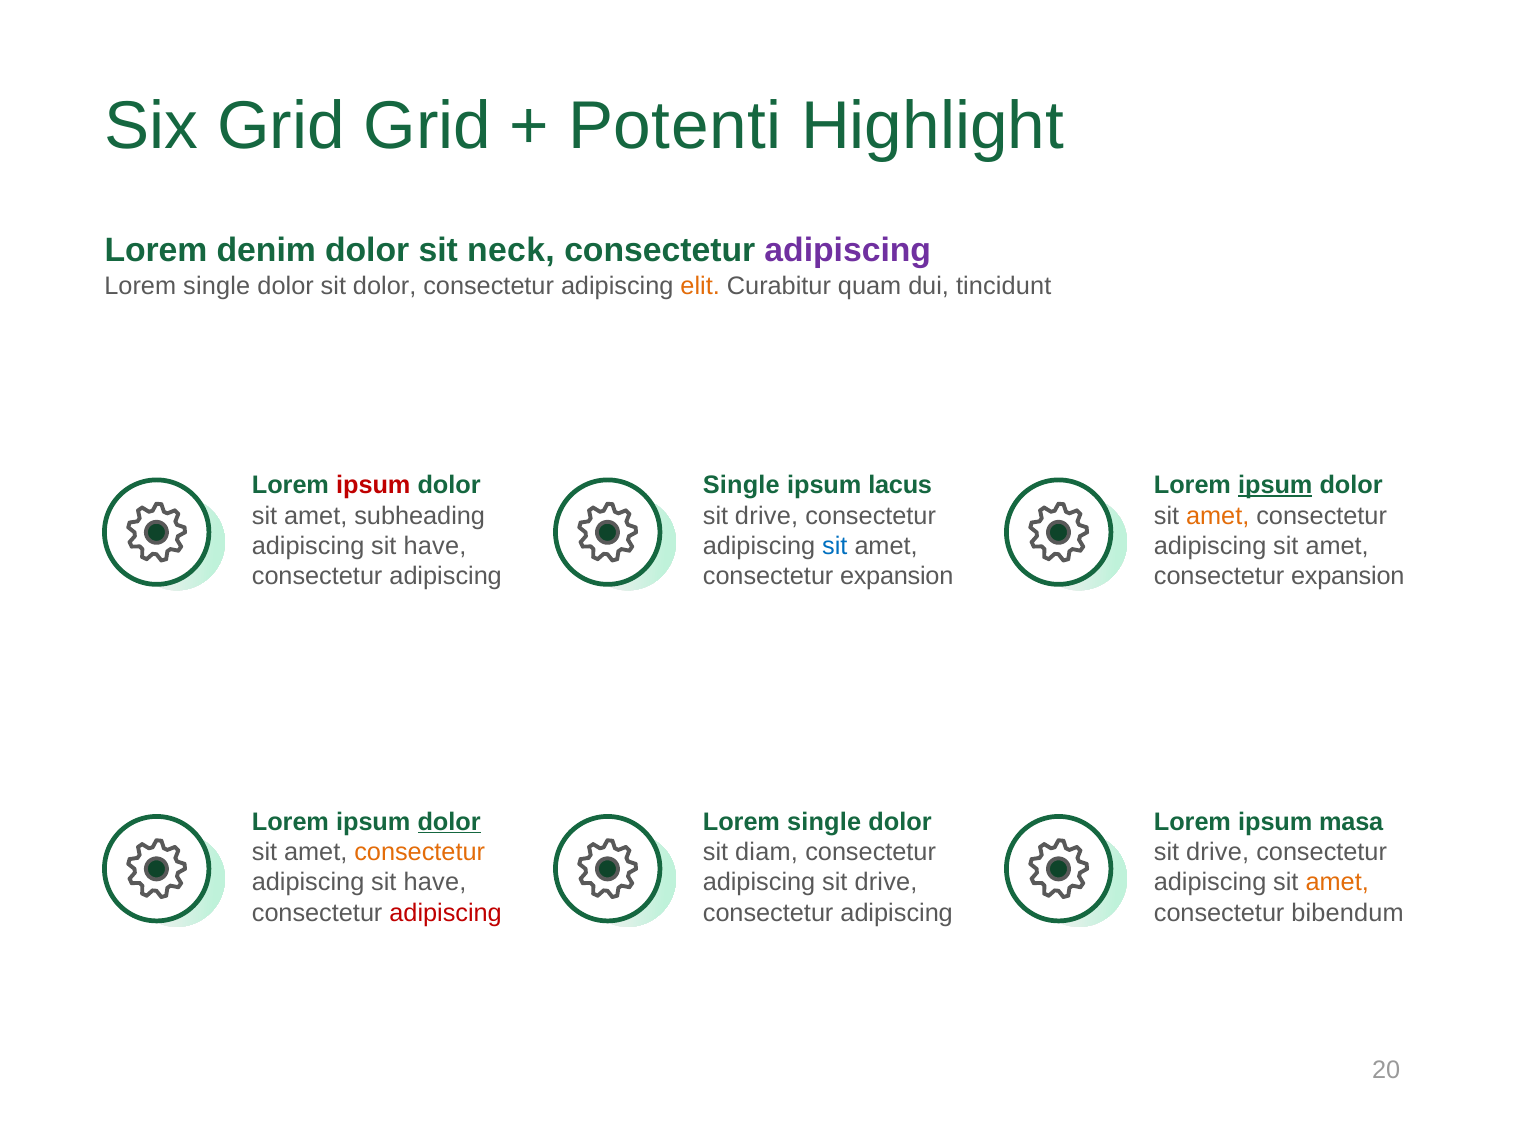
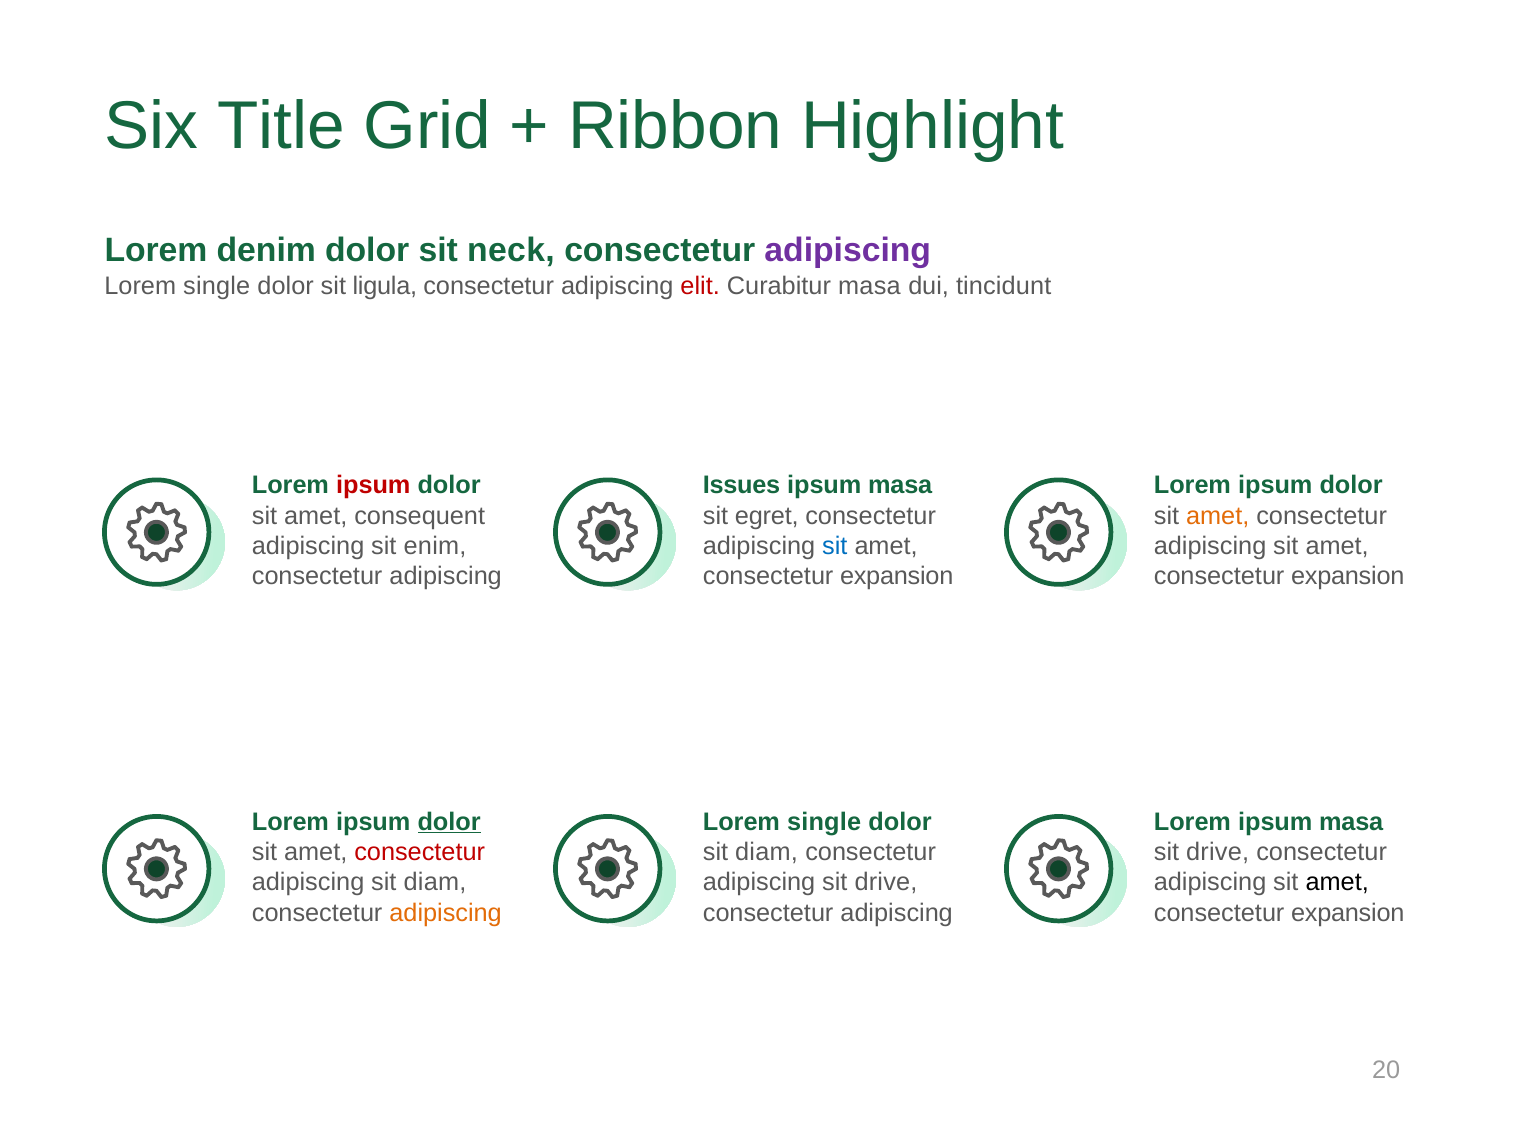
Six Grid: Grid -> Title (281, 126)
Potenti: Potenti -> Ribbon (675, 126)
sit dolor: dolor -> ligula (385, 286)
elit colour: orange -> red (700, 286)
Curabitur quam: quam -> masa (869, 286)
Single: Single -> Issues (742, 485)
lacus: lacus -> masa (900, 485)
ipsum underline: present -> none (1275, 485)
subheading: subheading -> consequent (420, 516)
drive: drive -> egret (767, 516)
have: have -> enim (435, 546)
consectetur colour: orange -> red (420, 852)
have: have -> diam (435, 883)
amet colour: orange -> black (1337, 883)
adipiscing colour: red -> orange (446, 913)
bibendum: bibendum -> expansion (1348, 913)
